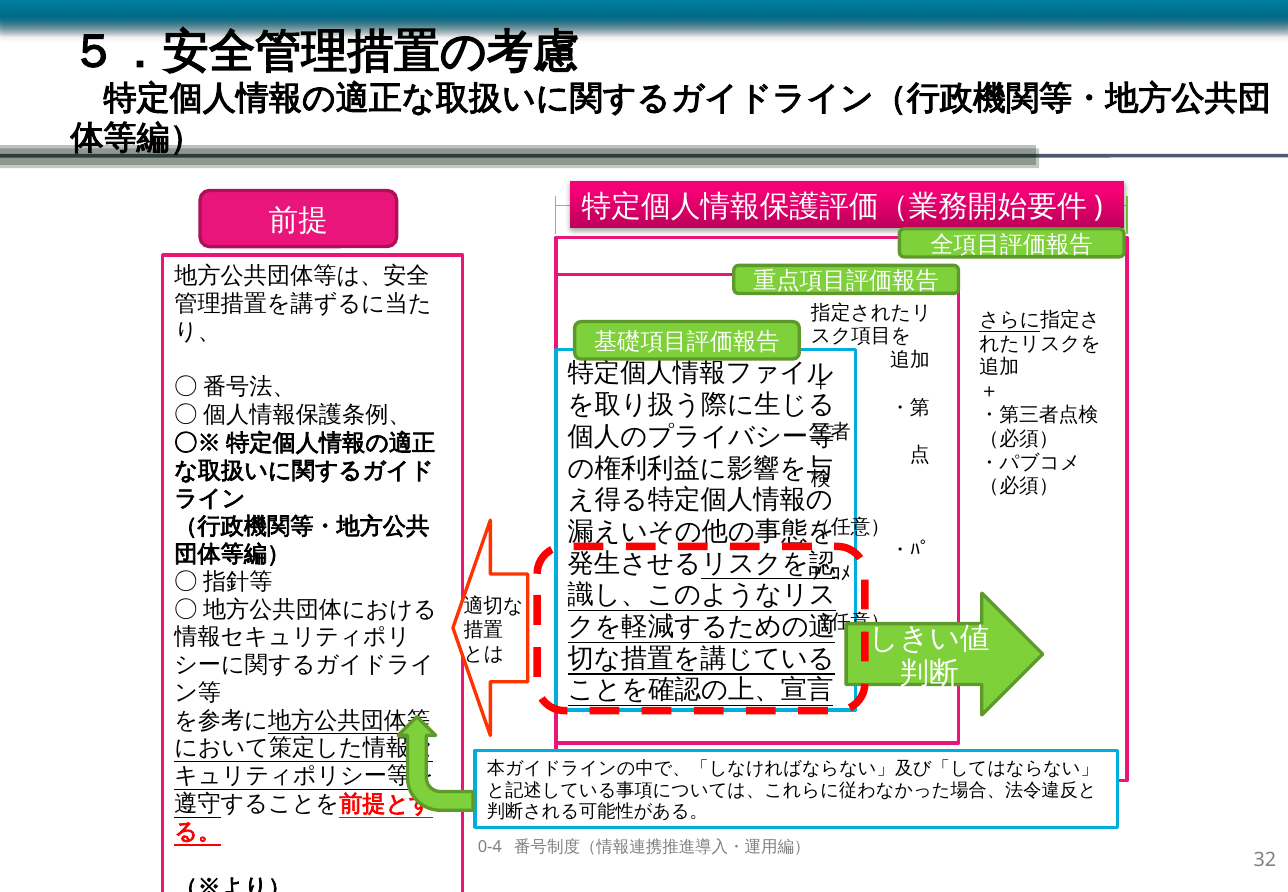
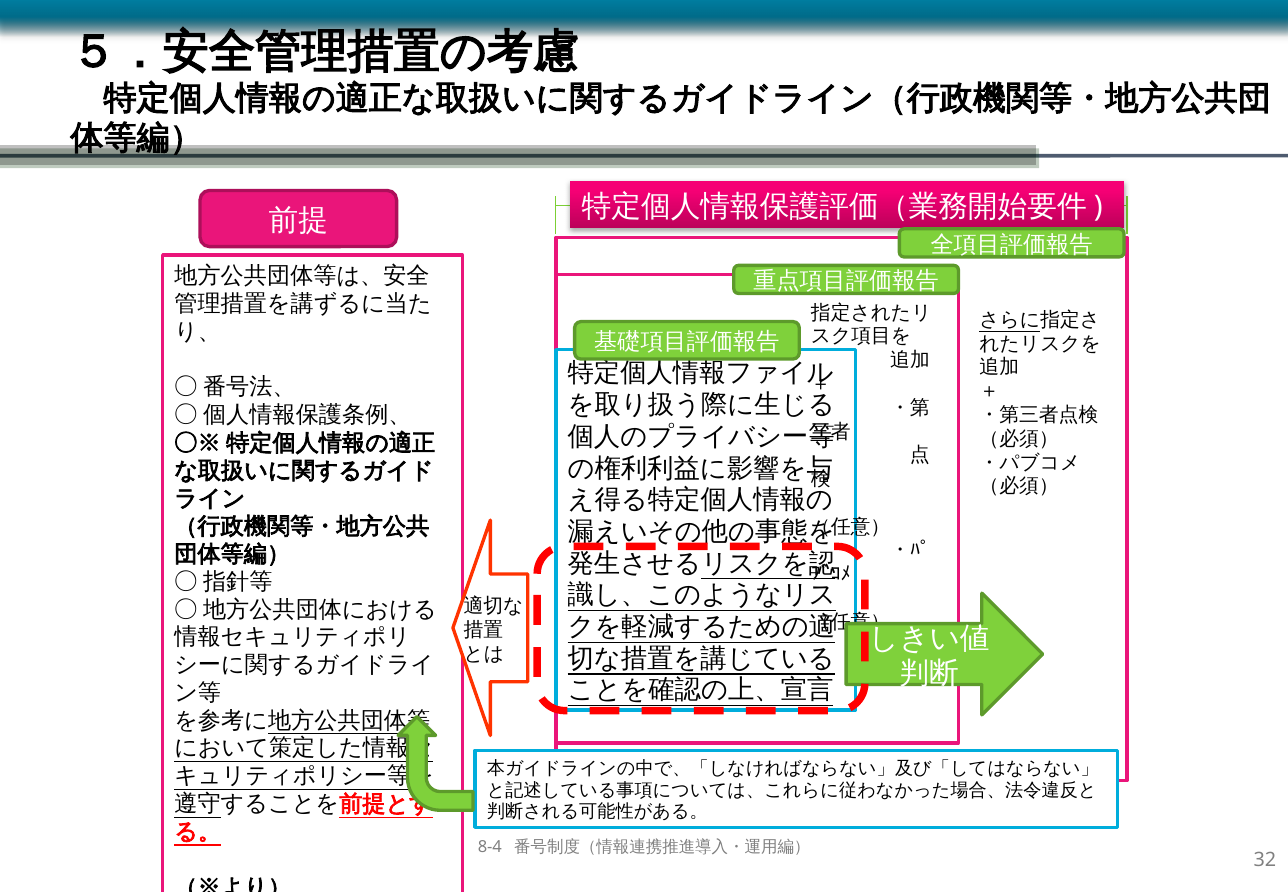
0-4: 0-4 -> 8-4 (490, 847)
